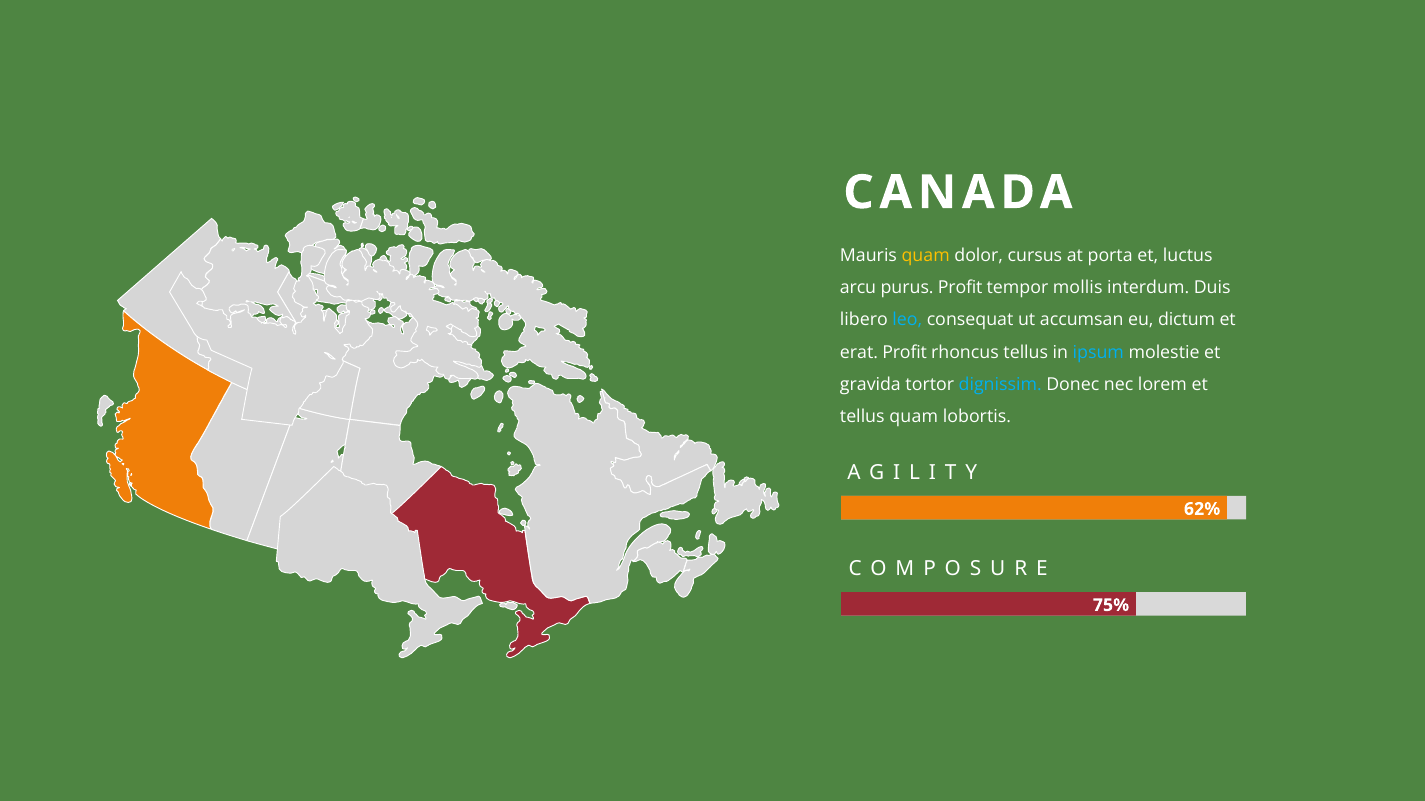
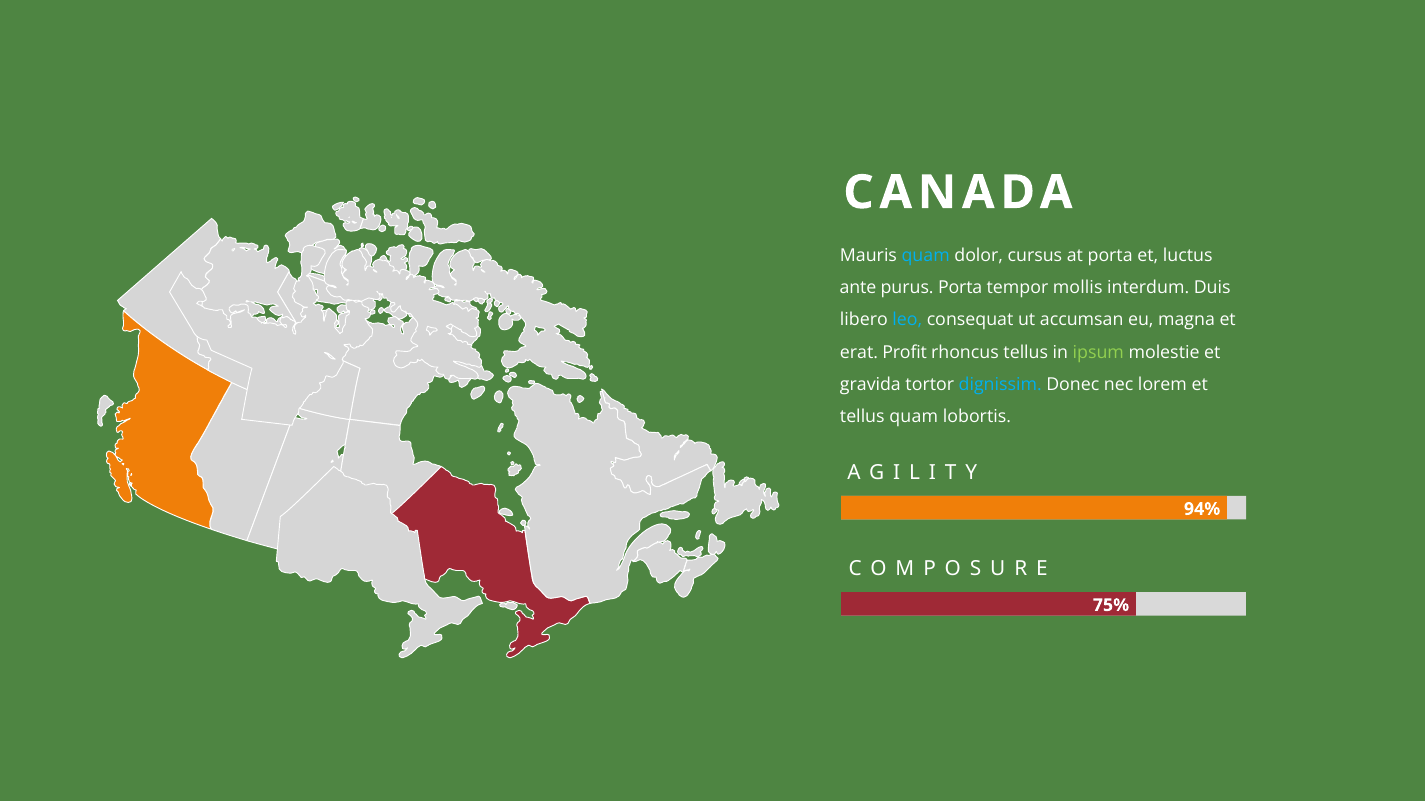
quam colour: yellow -> light blue (926, 256)
arcu: arcu -> ante (858, 288)
purus Profit: Profit -> Porta (960, 288)
dictum: dictum -> magna (1187, 320)
ipsum colour: light blue -> light green (1098, 352)
62%: 62% -> 94% (1202, 509)
